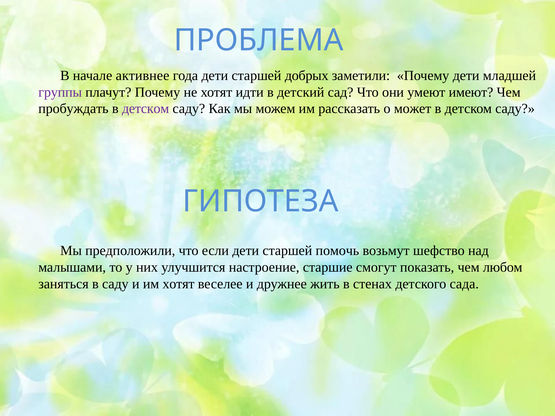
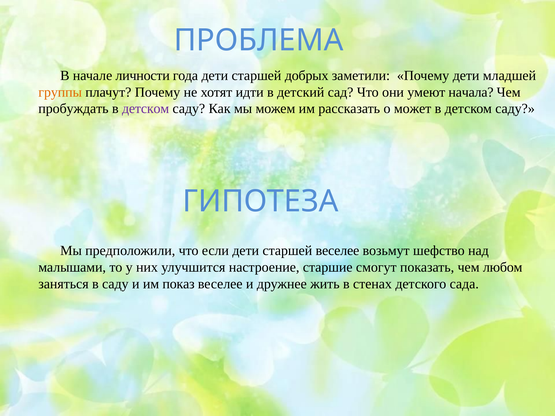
активнее: активнее -> личности (143, 76)
группы colour: purple -> orange (60, 92)
имеют: имеют -> начала (471, 92)
старшей помочь: помочь -> веселее (337, 251)
им хотят: хотят -> показ (179, 284)
